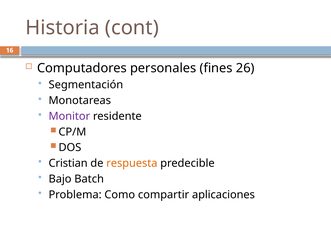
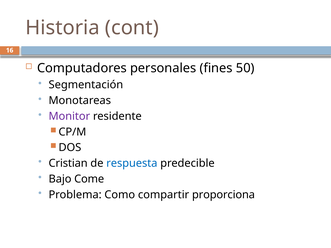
26: 26 -> 50 (245, 68)
respuesta colour: orange -> blue (132, 163)
Batch: Batch -> Come (89, 179)
aplicaciones: aplicaciones -> proporciona (223, 195)
